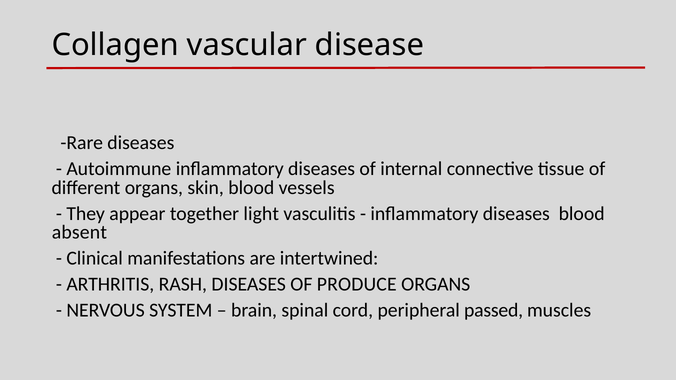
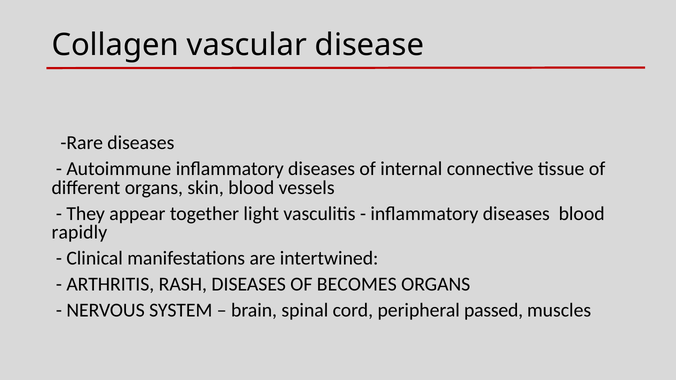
absent: absent -> rapidly (79, 233)
PRODUCE: PRODUCE -> BECOMES (357, 284)
